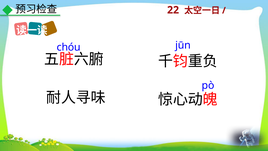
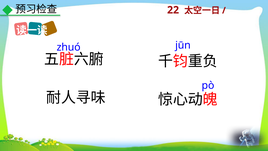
chóu: chóu -> zhuó (69, 47)
